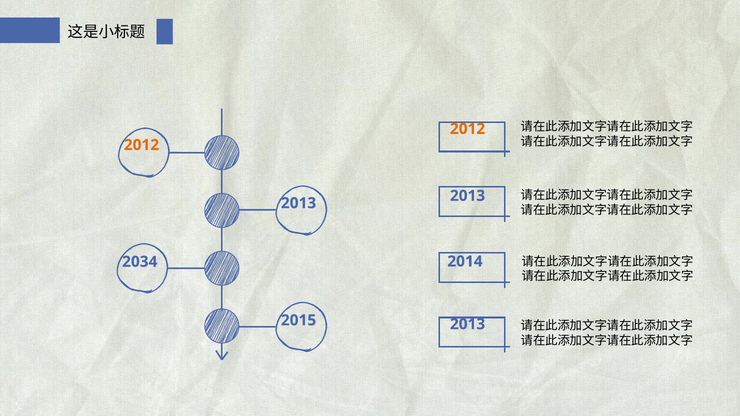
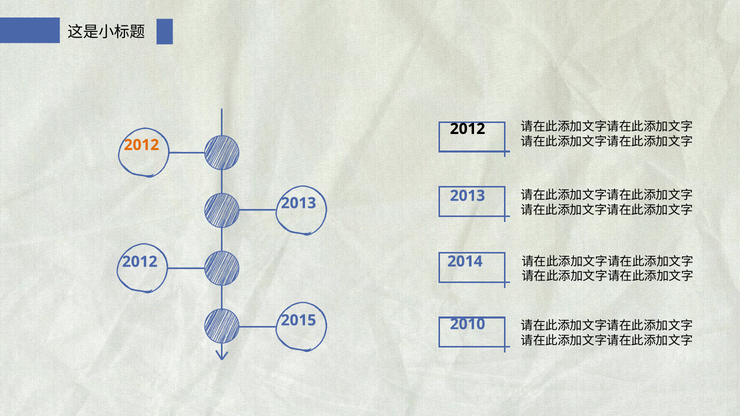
2012 colour: orange -> black (468, 129)
2034: 2034 -> 2012 (140, 262)
2013: 2013 -> 2010 (468, 324)
